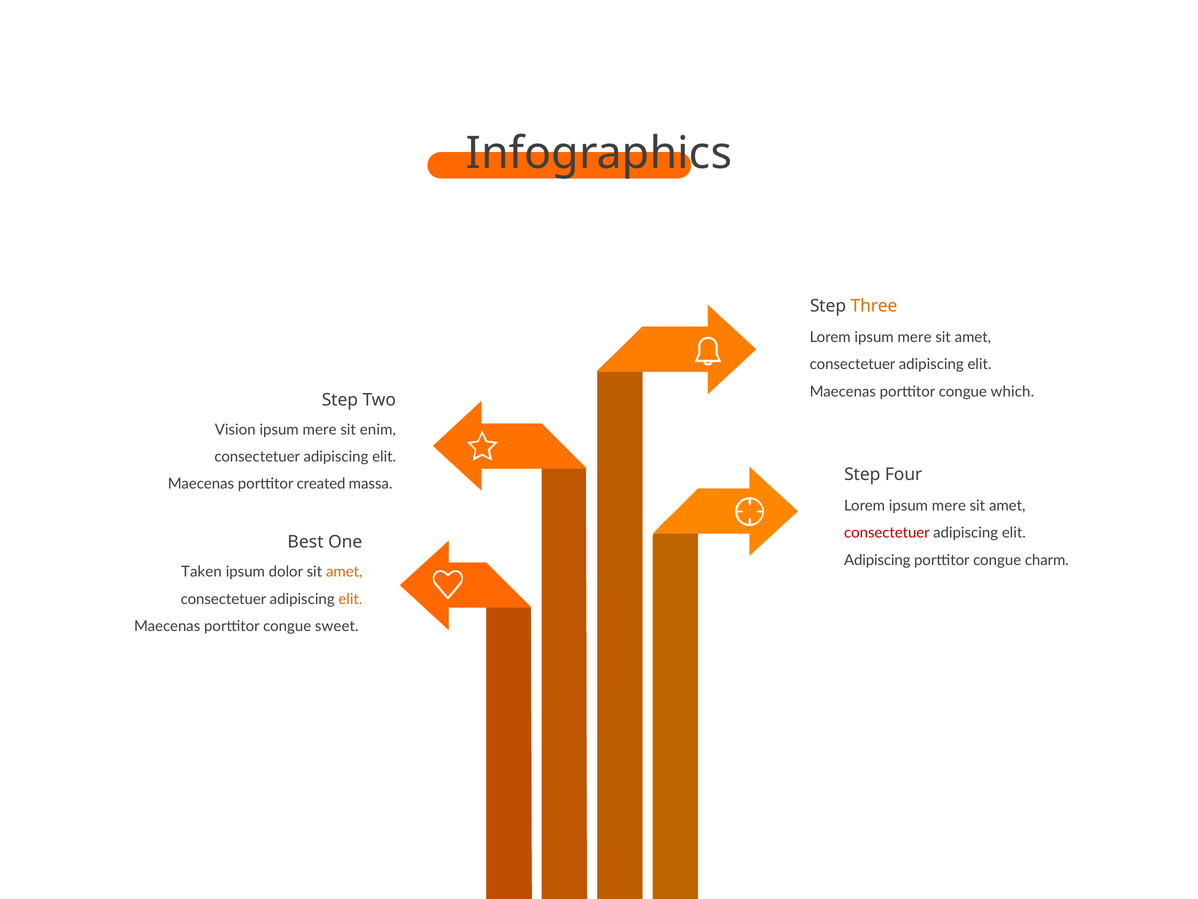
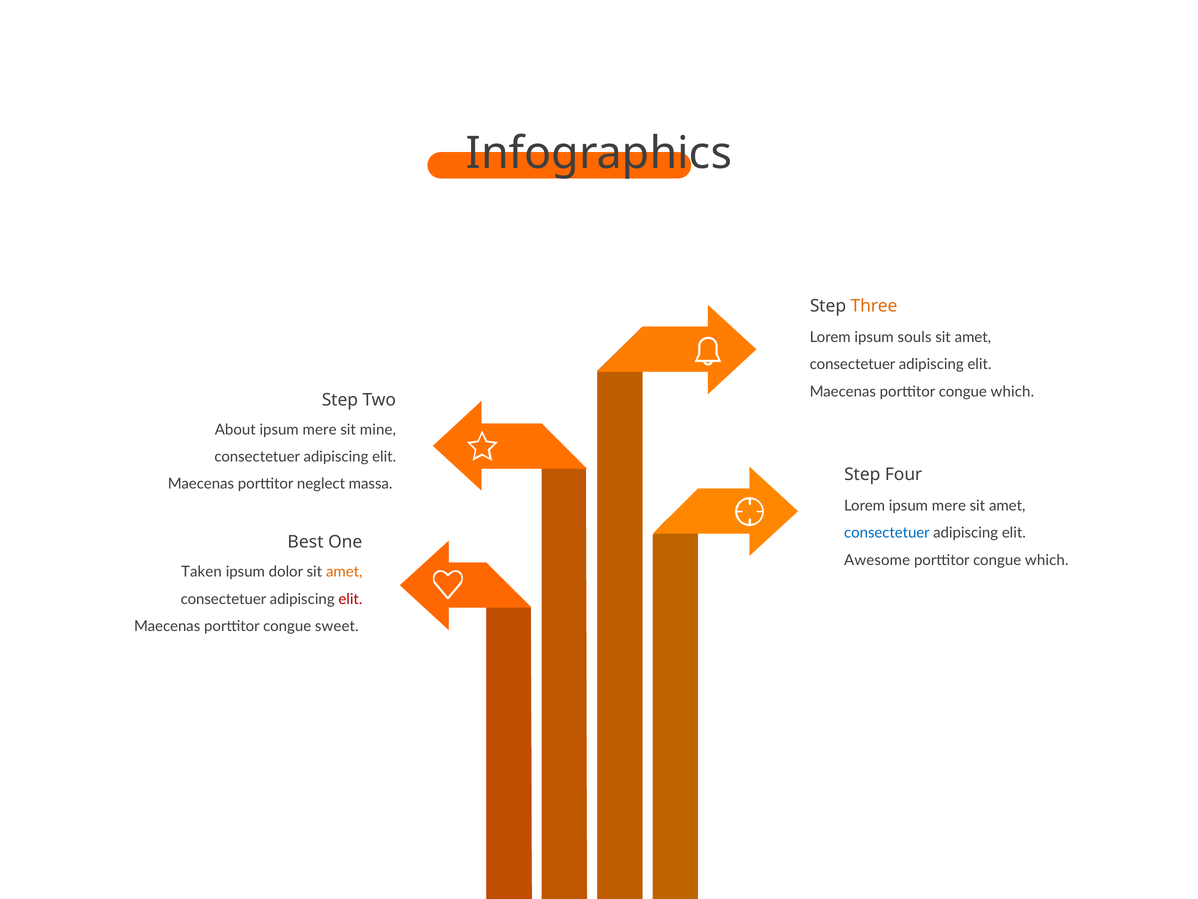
mere: mere -> souls (915, 337)
Vision: Vision -> About (235, 430)
enim: enim -> mine (378, 430)
created: created -> neglect (321, 484)
consectetuer colour: red -> blue (887, 533)
Adipiscing: Adipiscing -> Awesome (877, 560)
charm: charm -> which (1047, 560)
elit colour: orange -> red (350, 599)
